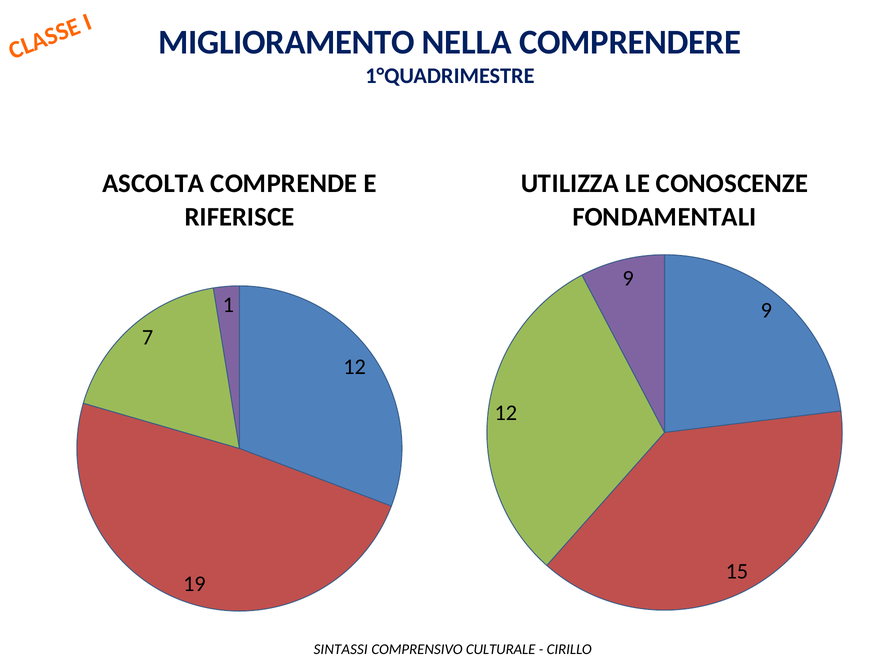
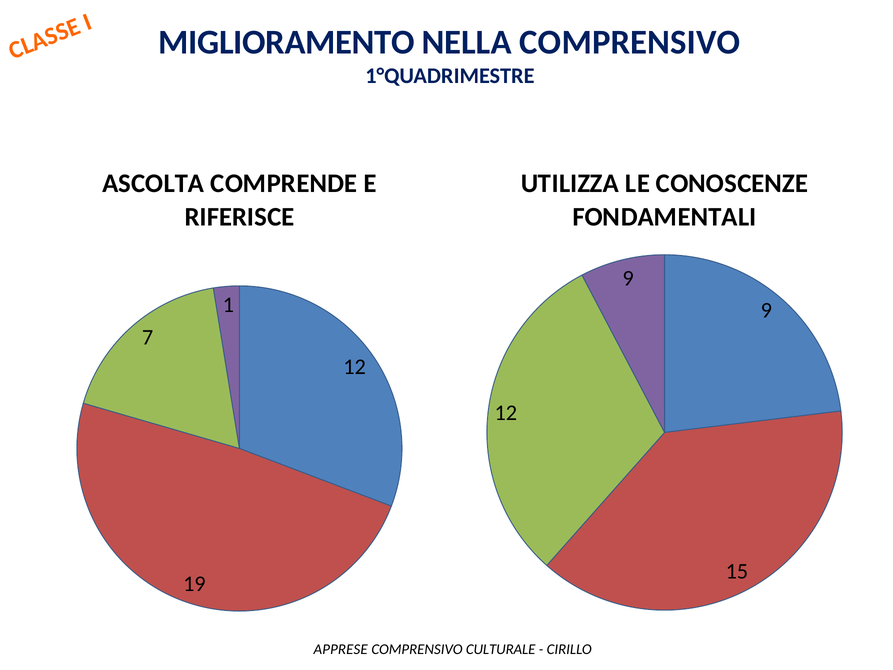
NELLA COMPRENDERE: COMPRENDERE -> COMPRENSIVO (630, 42)
SINTASSI: SINTASSI -> APPRESE (341, 649)
